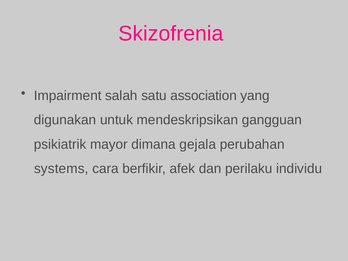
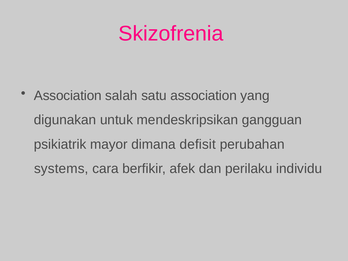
Impairment: Impairment -> Association (68, 96)
gejala: gejala -> defisit (198, 144)
